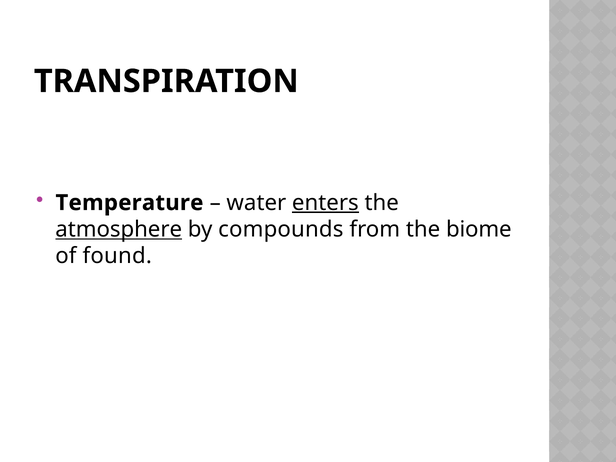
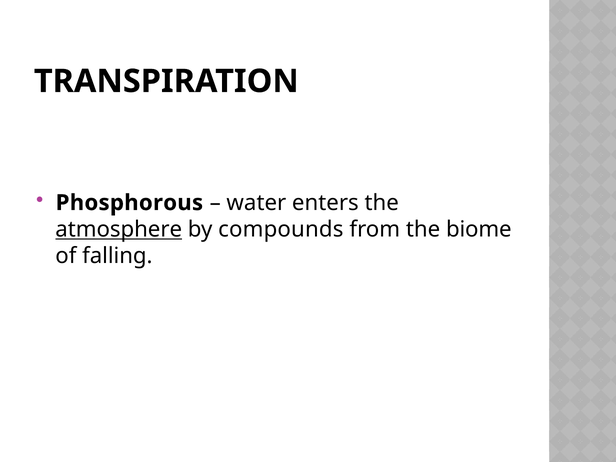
Temperature: Temperature -> Phosphorous (129, 203)
enters underline: present -> none (325, 203)
found: found -> falling (117, 256)
